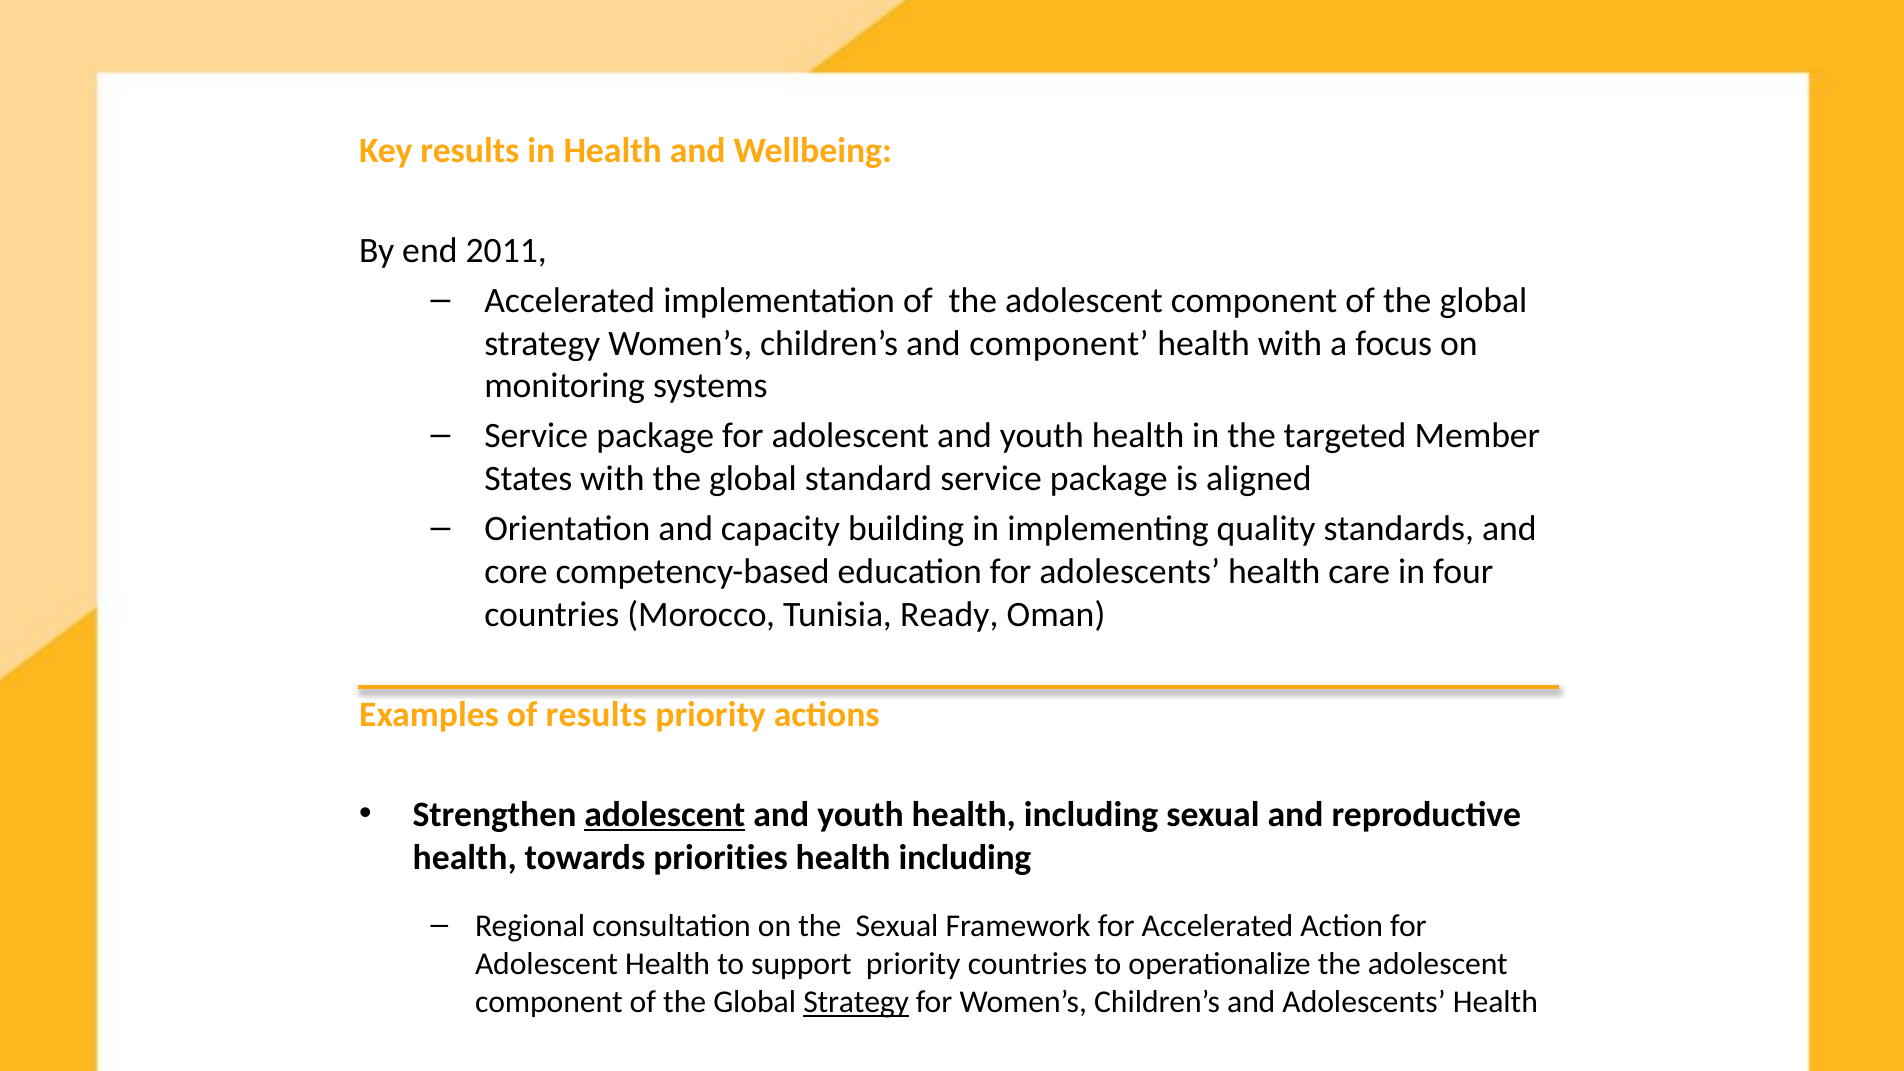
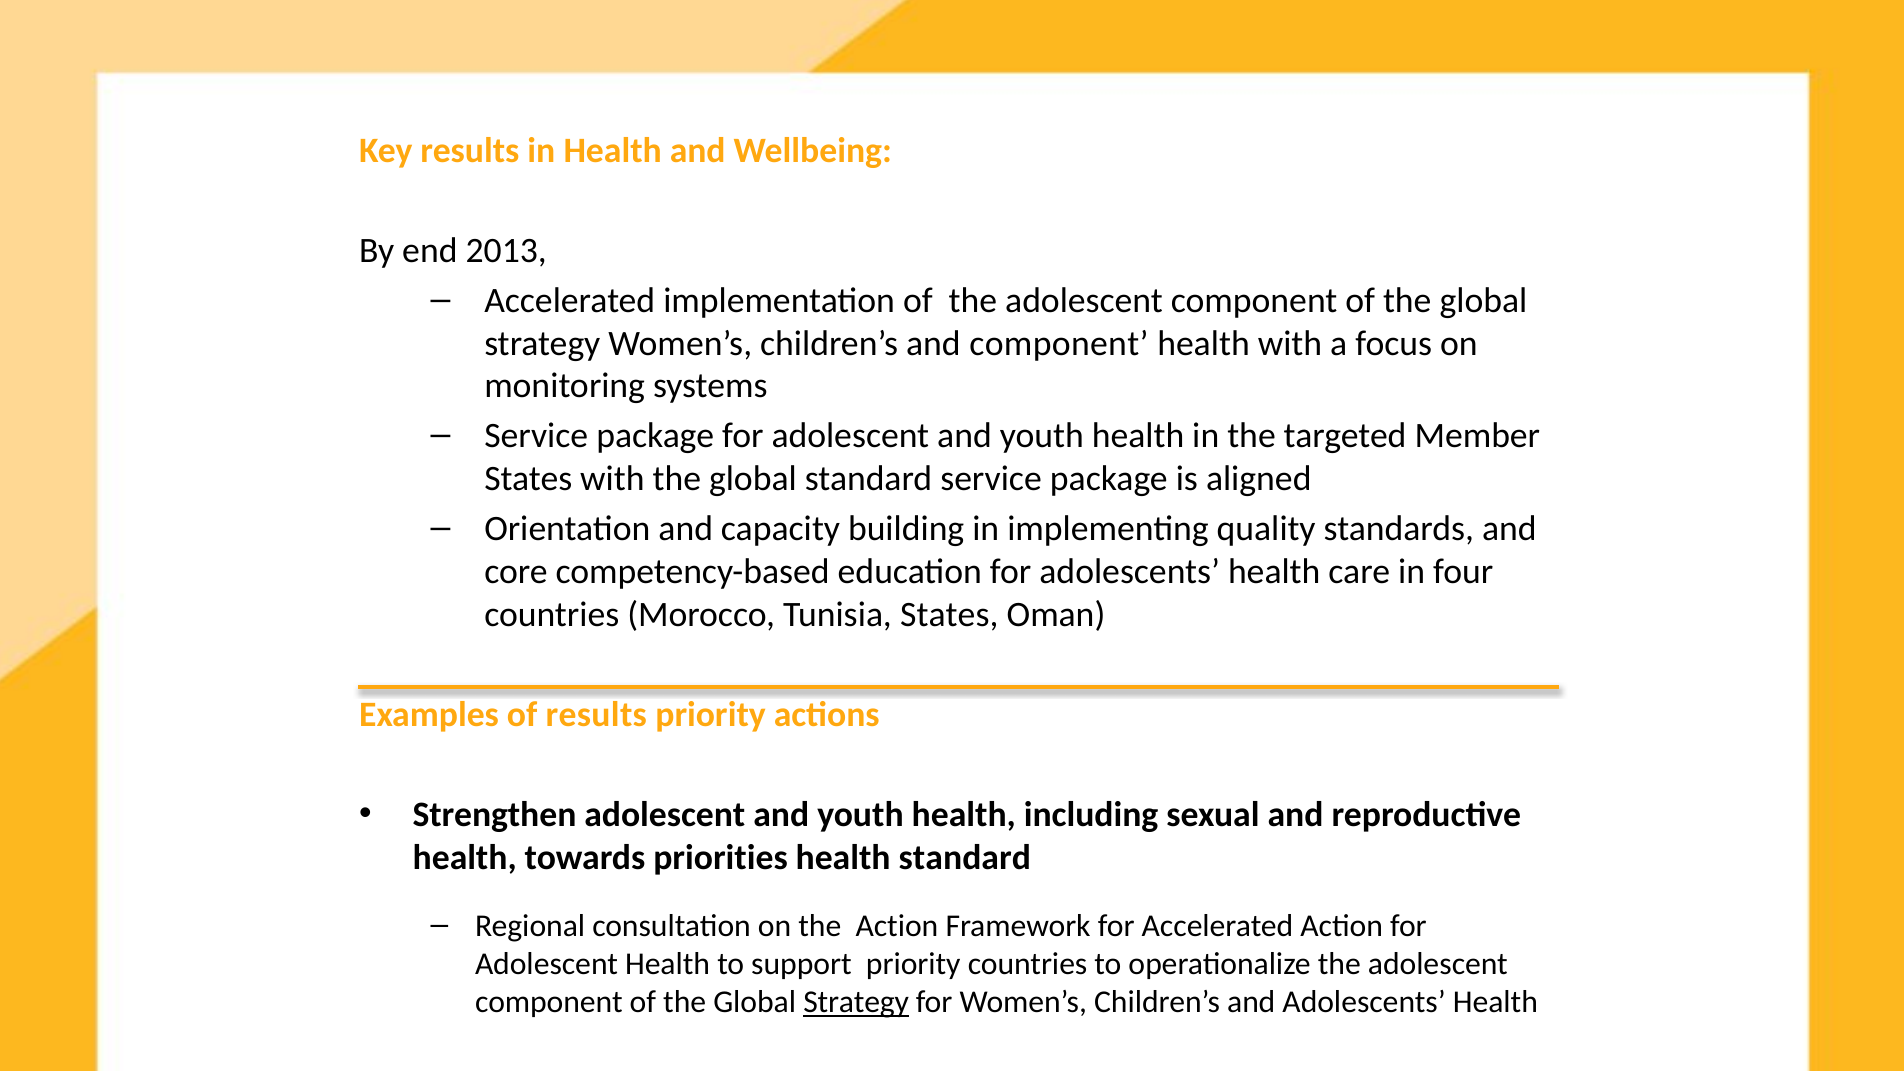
2011: 2011 -> 2013 (506, 250)
Tunisia Ready: Ready -> States (949, 615)
adolescent underline: present -> none (665, 815)
including: including -> standard (965, 857)
the Sexual: Sexual -> Action (897, 926)
